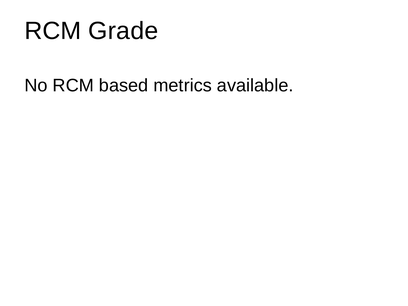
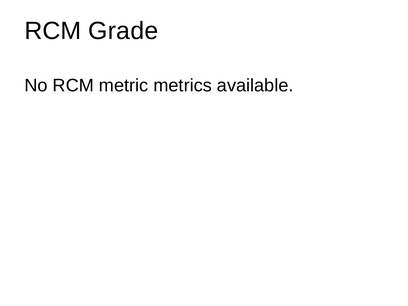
based: based -> metric (124, 86)
